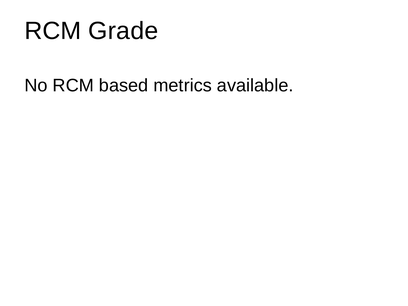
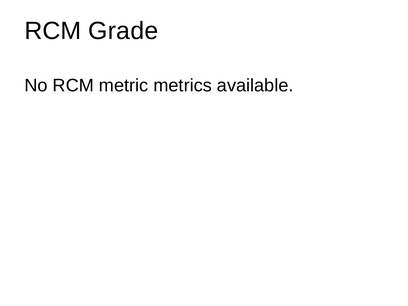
based: based -> metric (124, 86)
